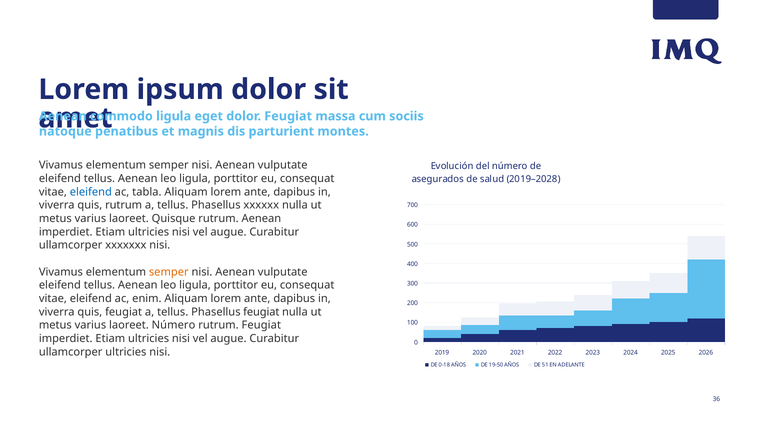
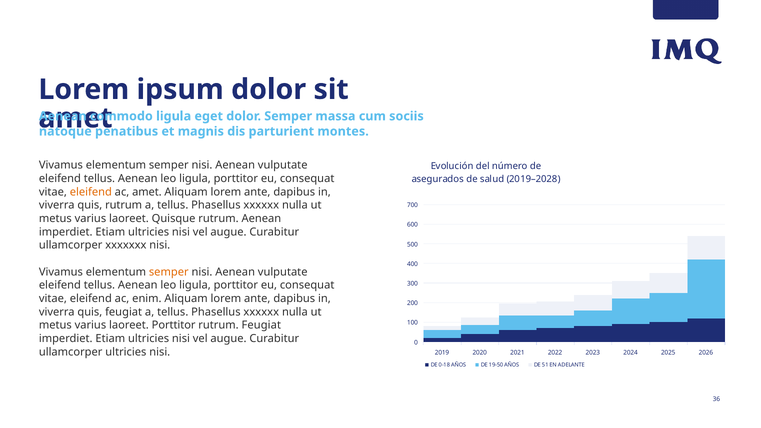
dolor Feugiat: Feugiat -> Semper (288, 116)
eleifend colour: blue -> orange (91, 192)
ac tabla: tabla -> amet (147, 192)
feugiat: feugiat -> xxxxxx (261, 312)
laoreet Número: Número -> Porttitor (174, 325)
